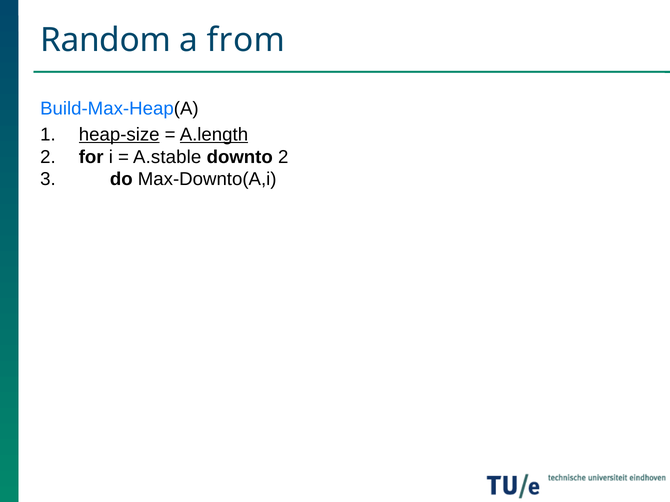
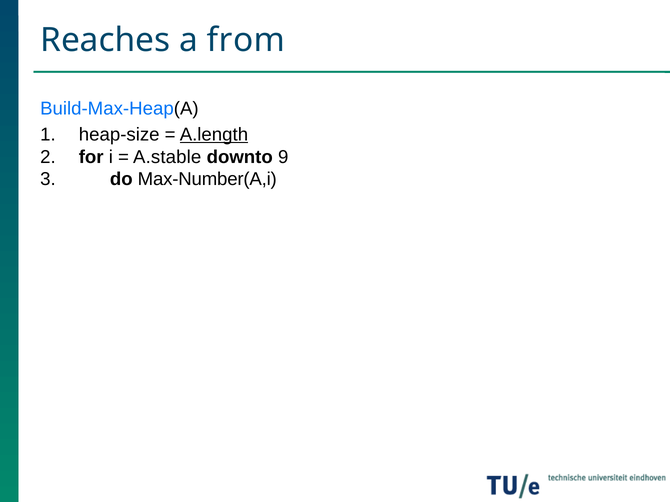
Random: Random -> Reaches (105, 40)
heap-size underline: present -> none (119, 135)
downto 2: 2 -> 9 (283, 157)
Max-Downto(A,i: Max-Downto(A,i -> Max-Number(A,i (207, 180)
